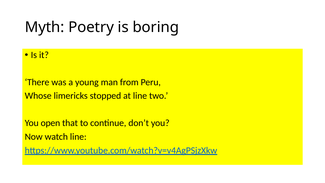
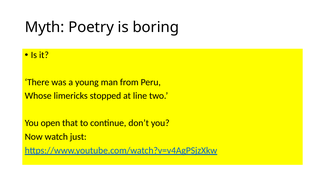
watch line: line -> just (78, 137)
